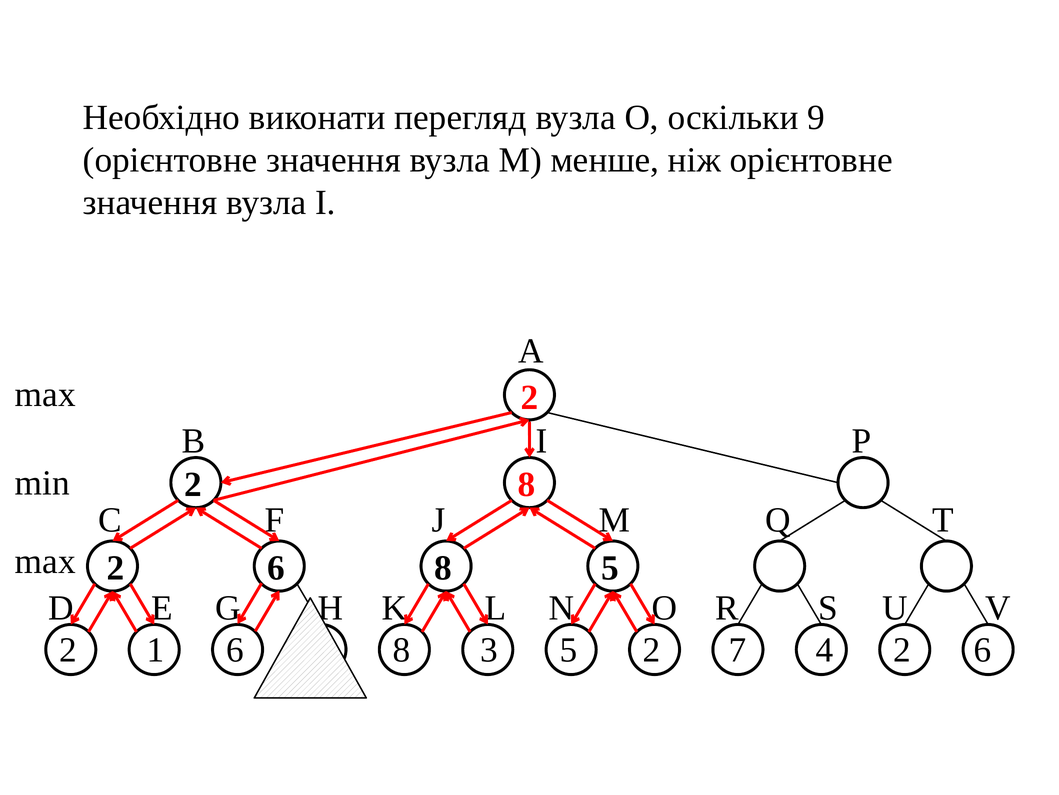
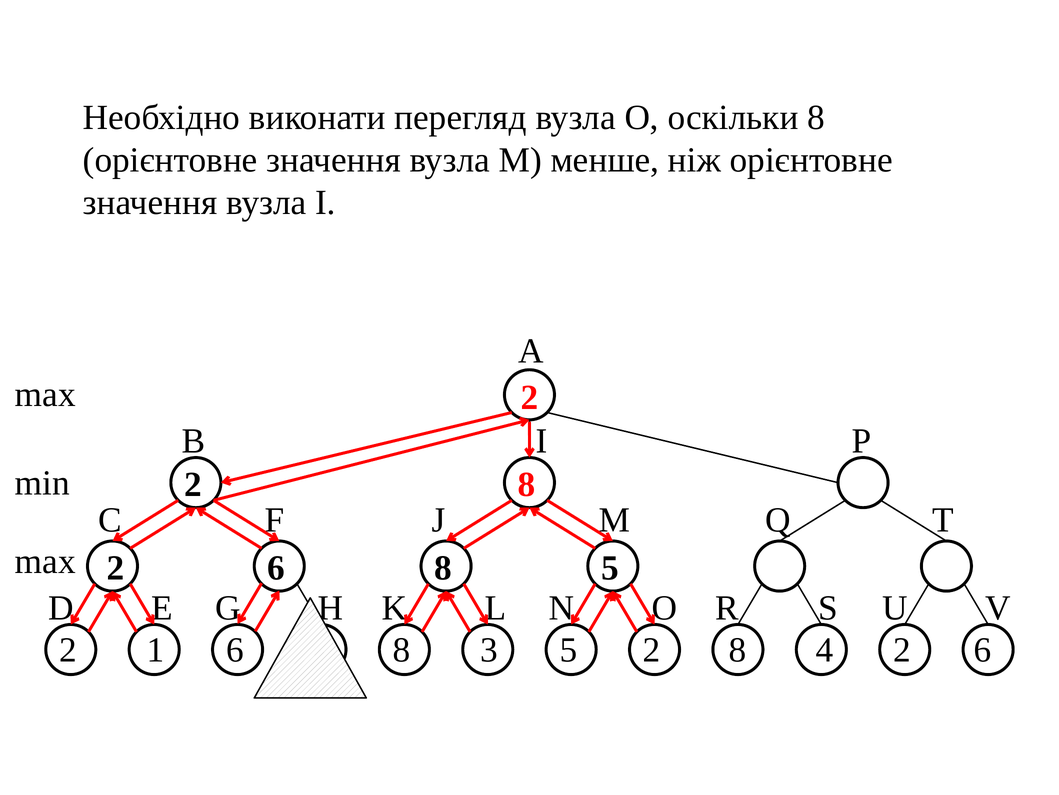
оскільки 9: 9 -> 8 (816, 118)
7: 7 -> 8 (737, 649)
